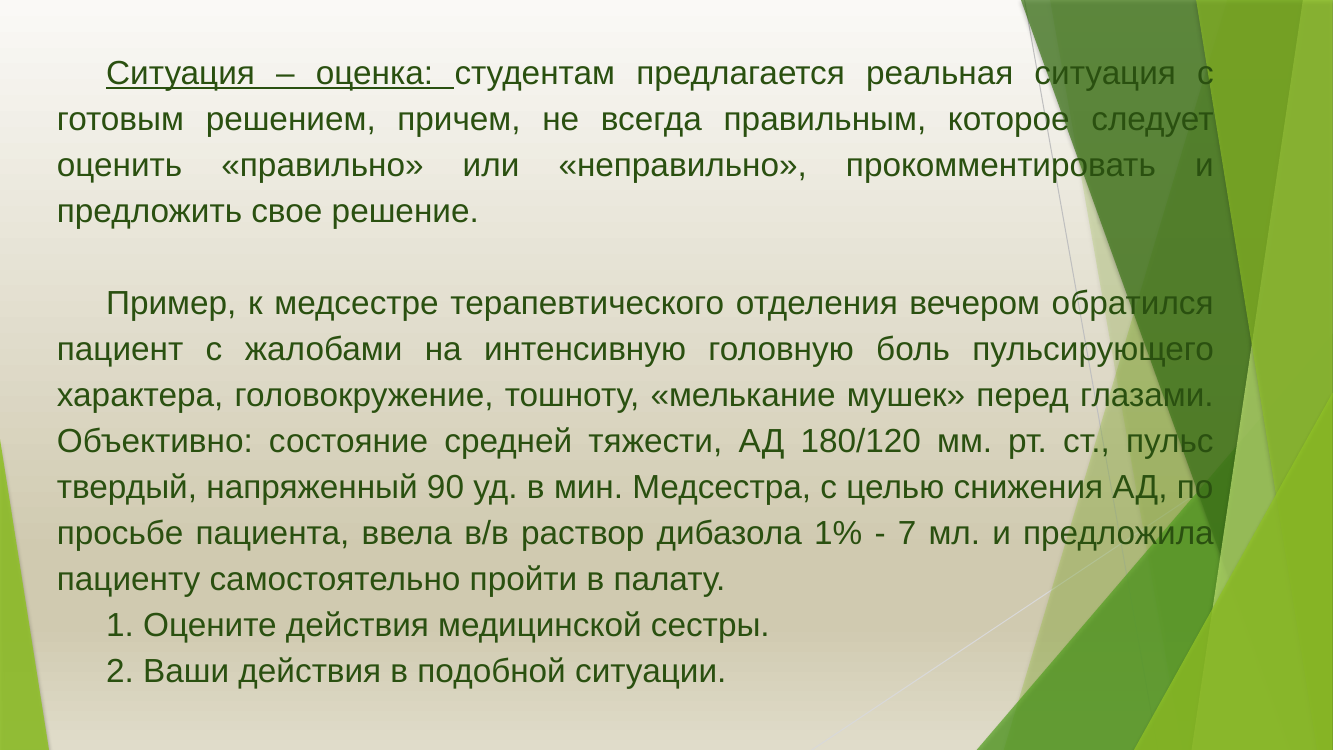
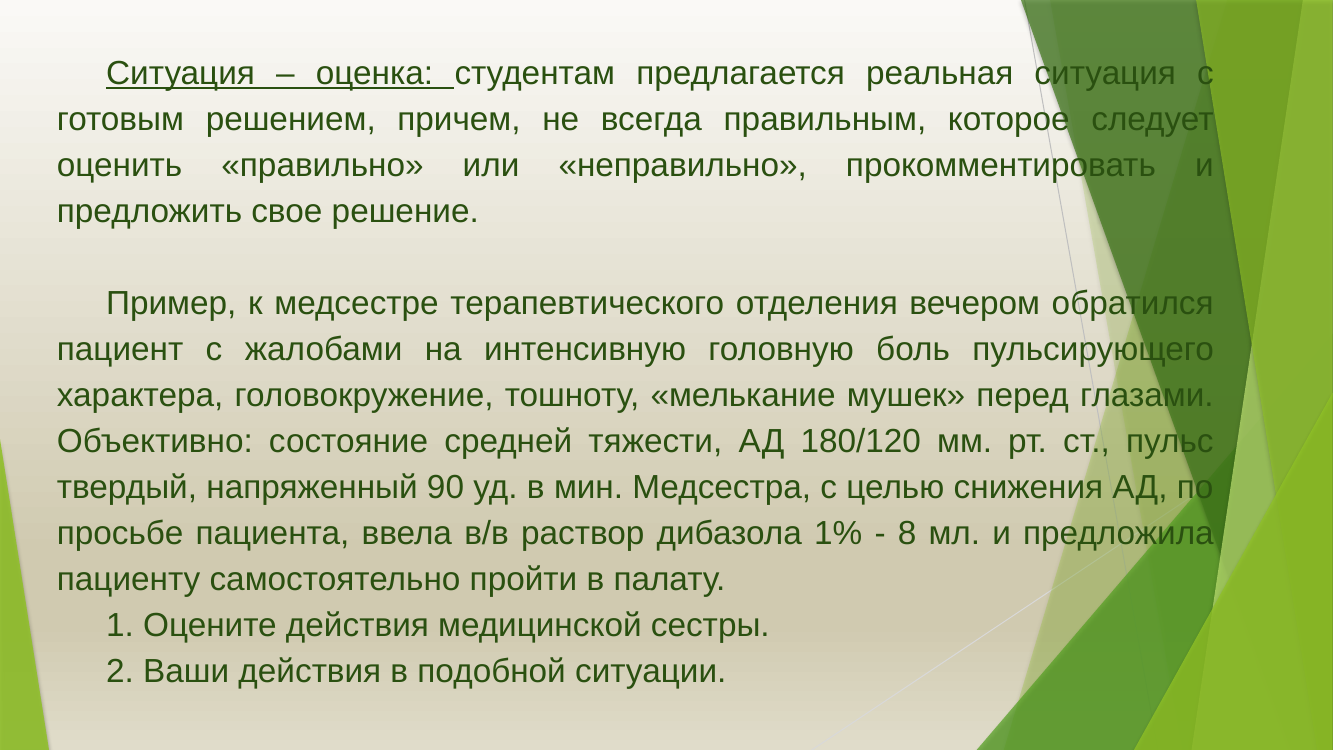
7: 7 -> 8 (907, 533)
